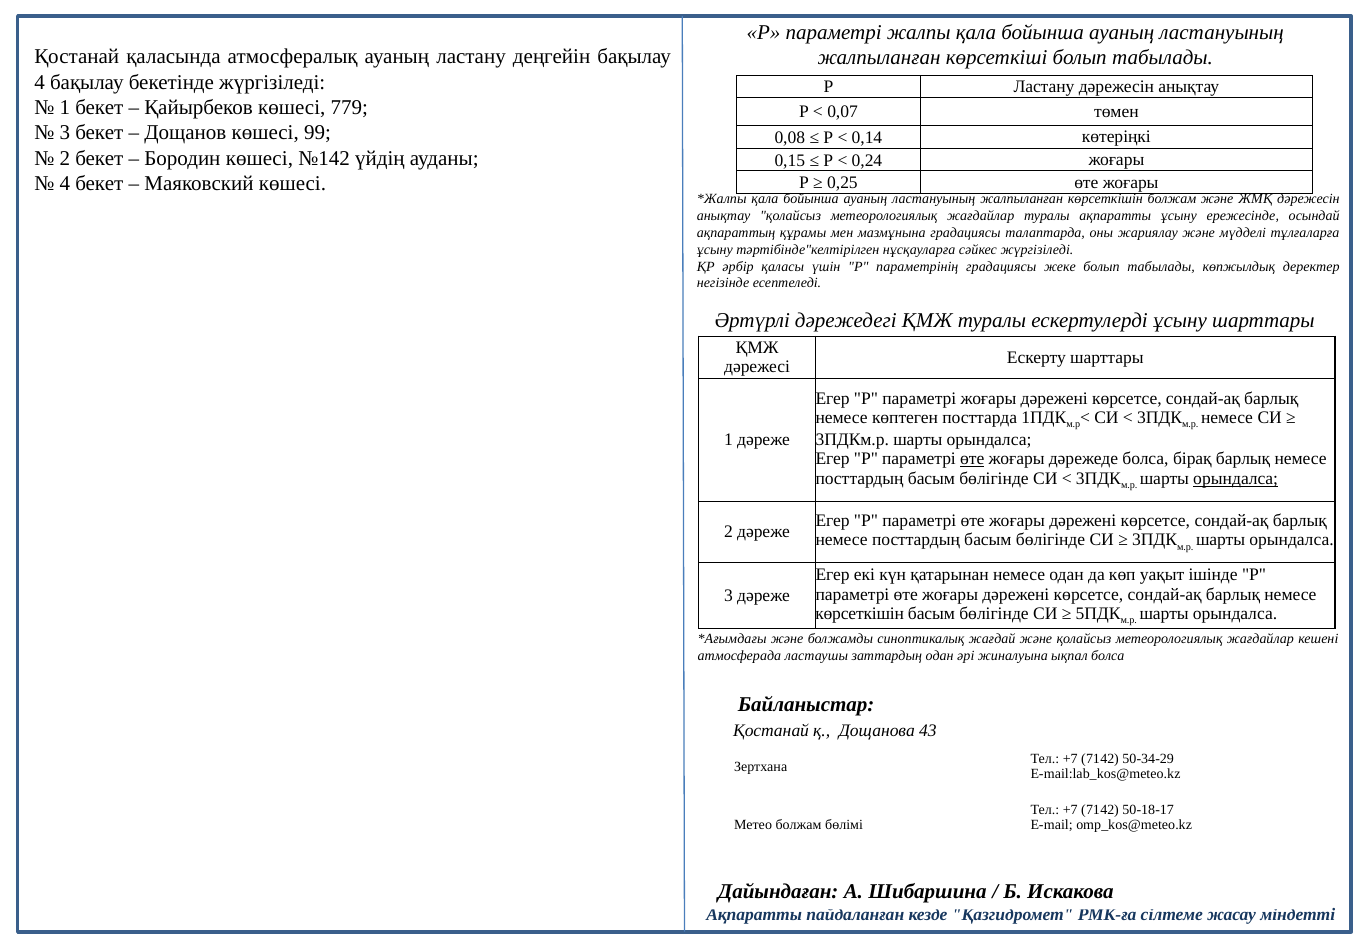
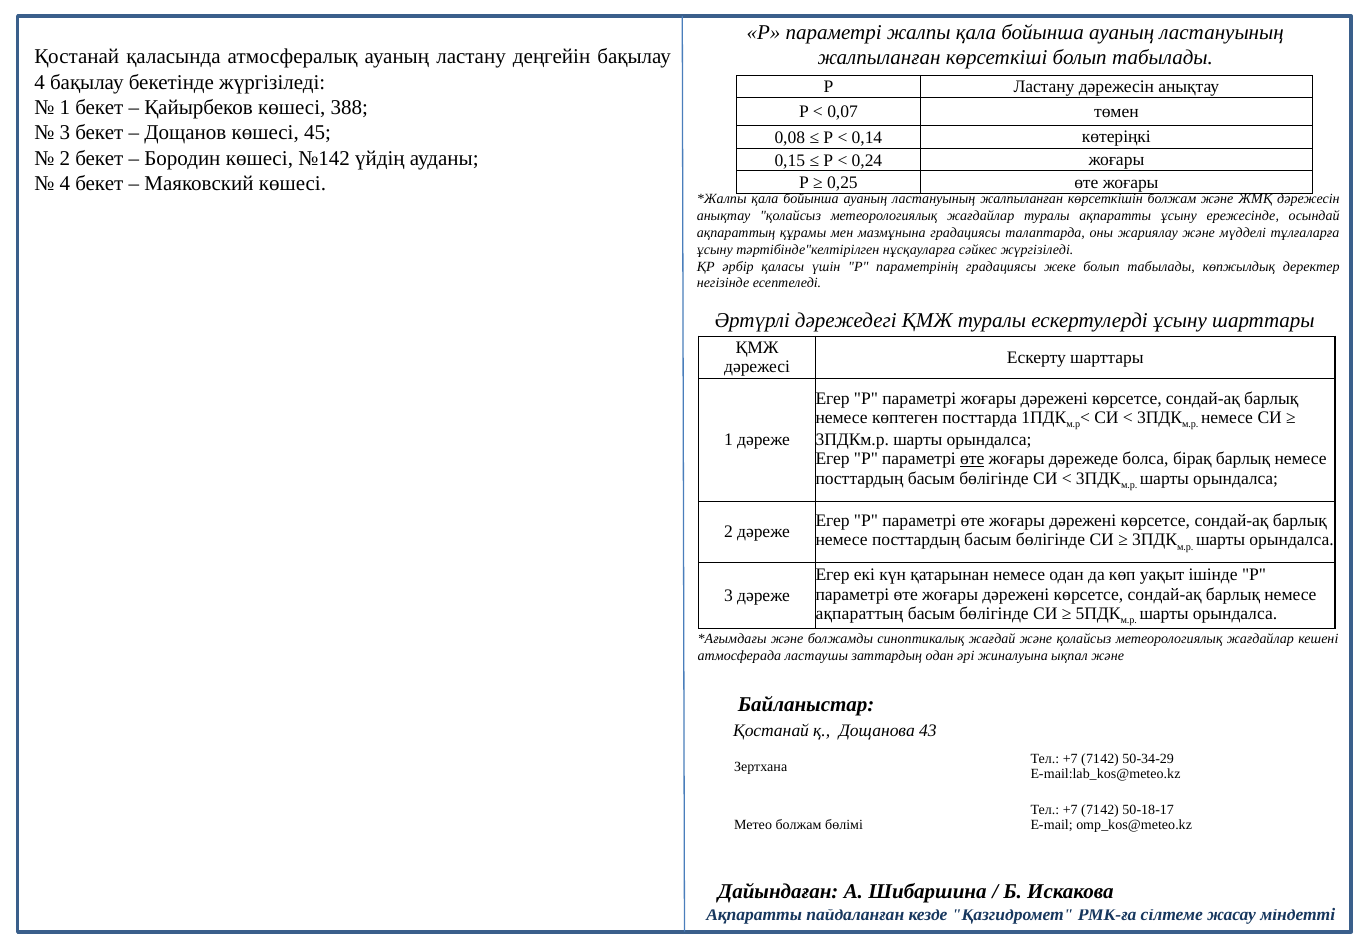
779: 779 -> 388 (349, 107)
99: 99 -> 45 (318, 133)
орындалса underline: present -> none (1236, 478)
көрсеткішін: көрсеткішін -> ақпараттың (860, 613)
ықпал болса: болса -> және (1108, 656)
